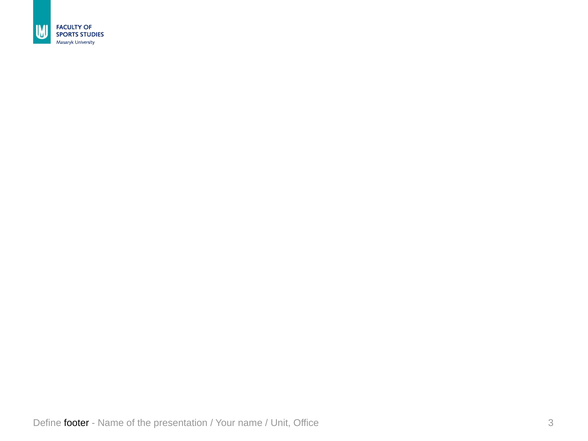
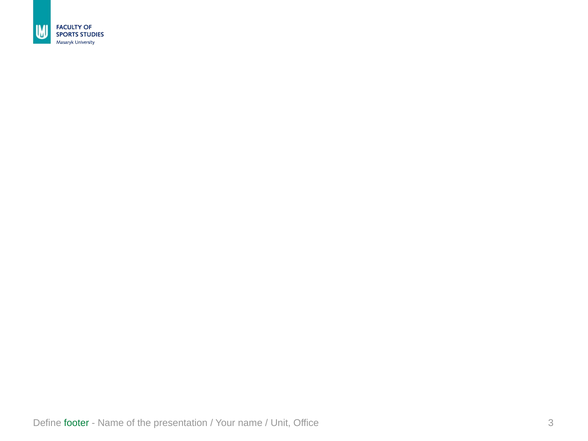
footer colour: black -> green (77, 423)
